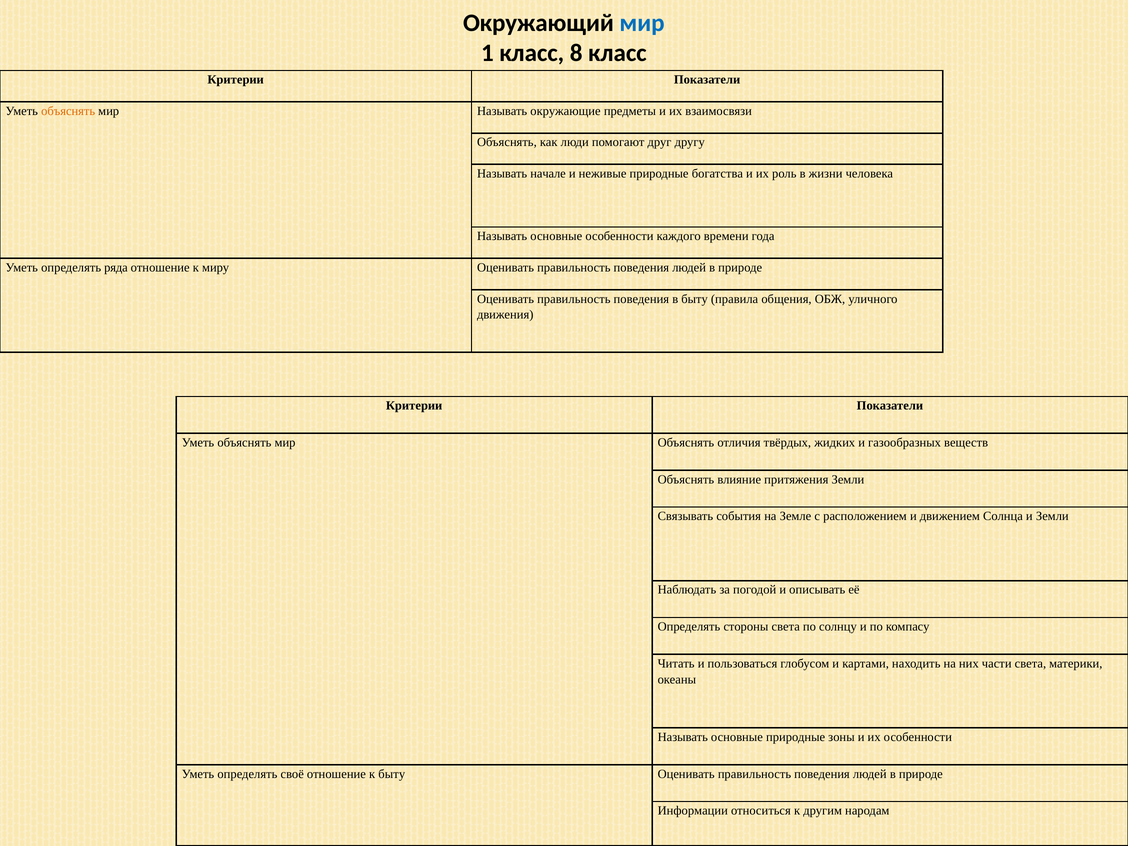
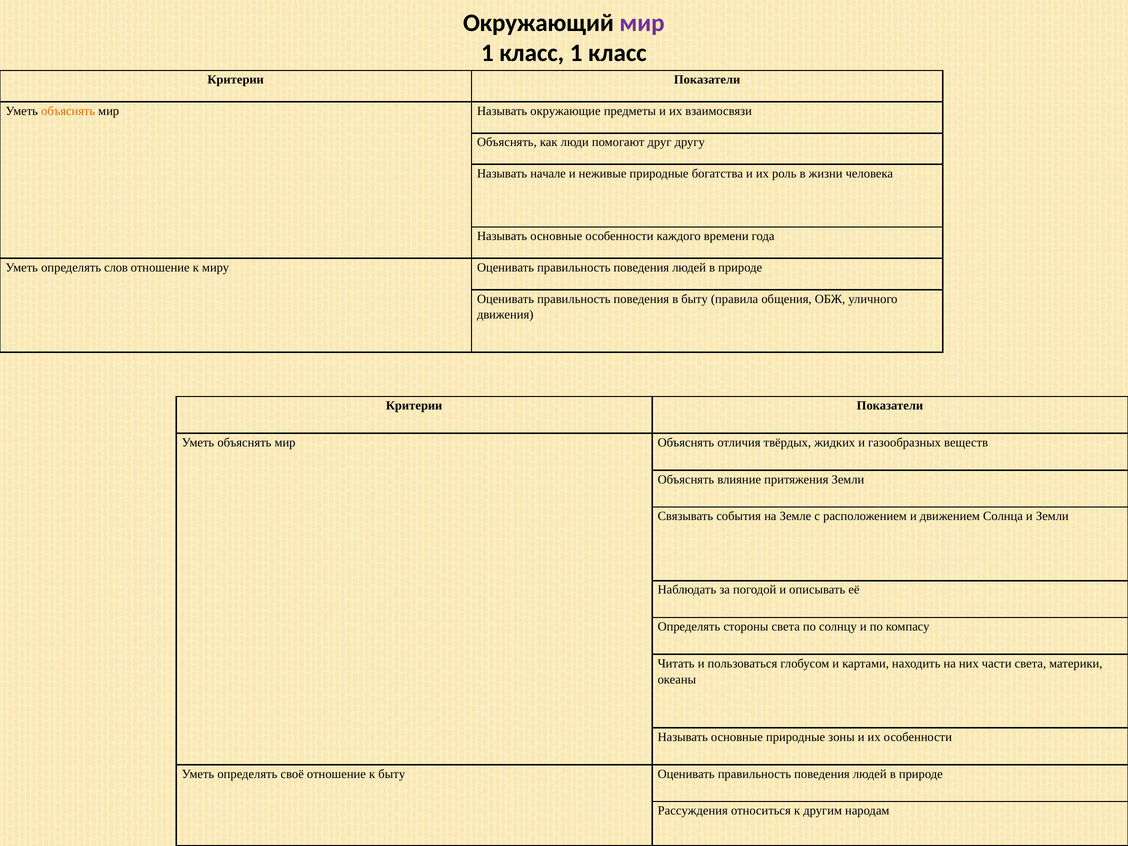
мир colour: blue -> purple (642, 23)
класс 8: 8 -> 1 (576, 53)
ряда: ряда -> слов (116, 268)
Информации: Информации -> Рассуждения (693, 811)
